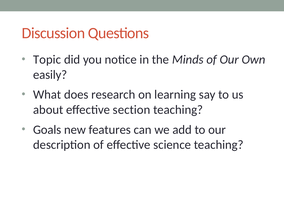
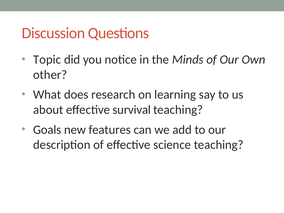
easily: easily -> other (50, 75)
section: section -> survival (132, 110)
